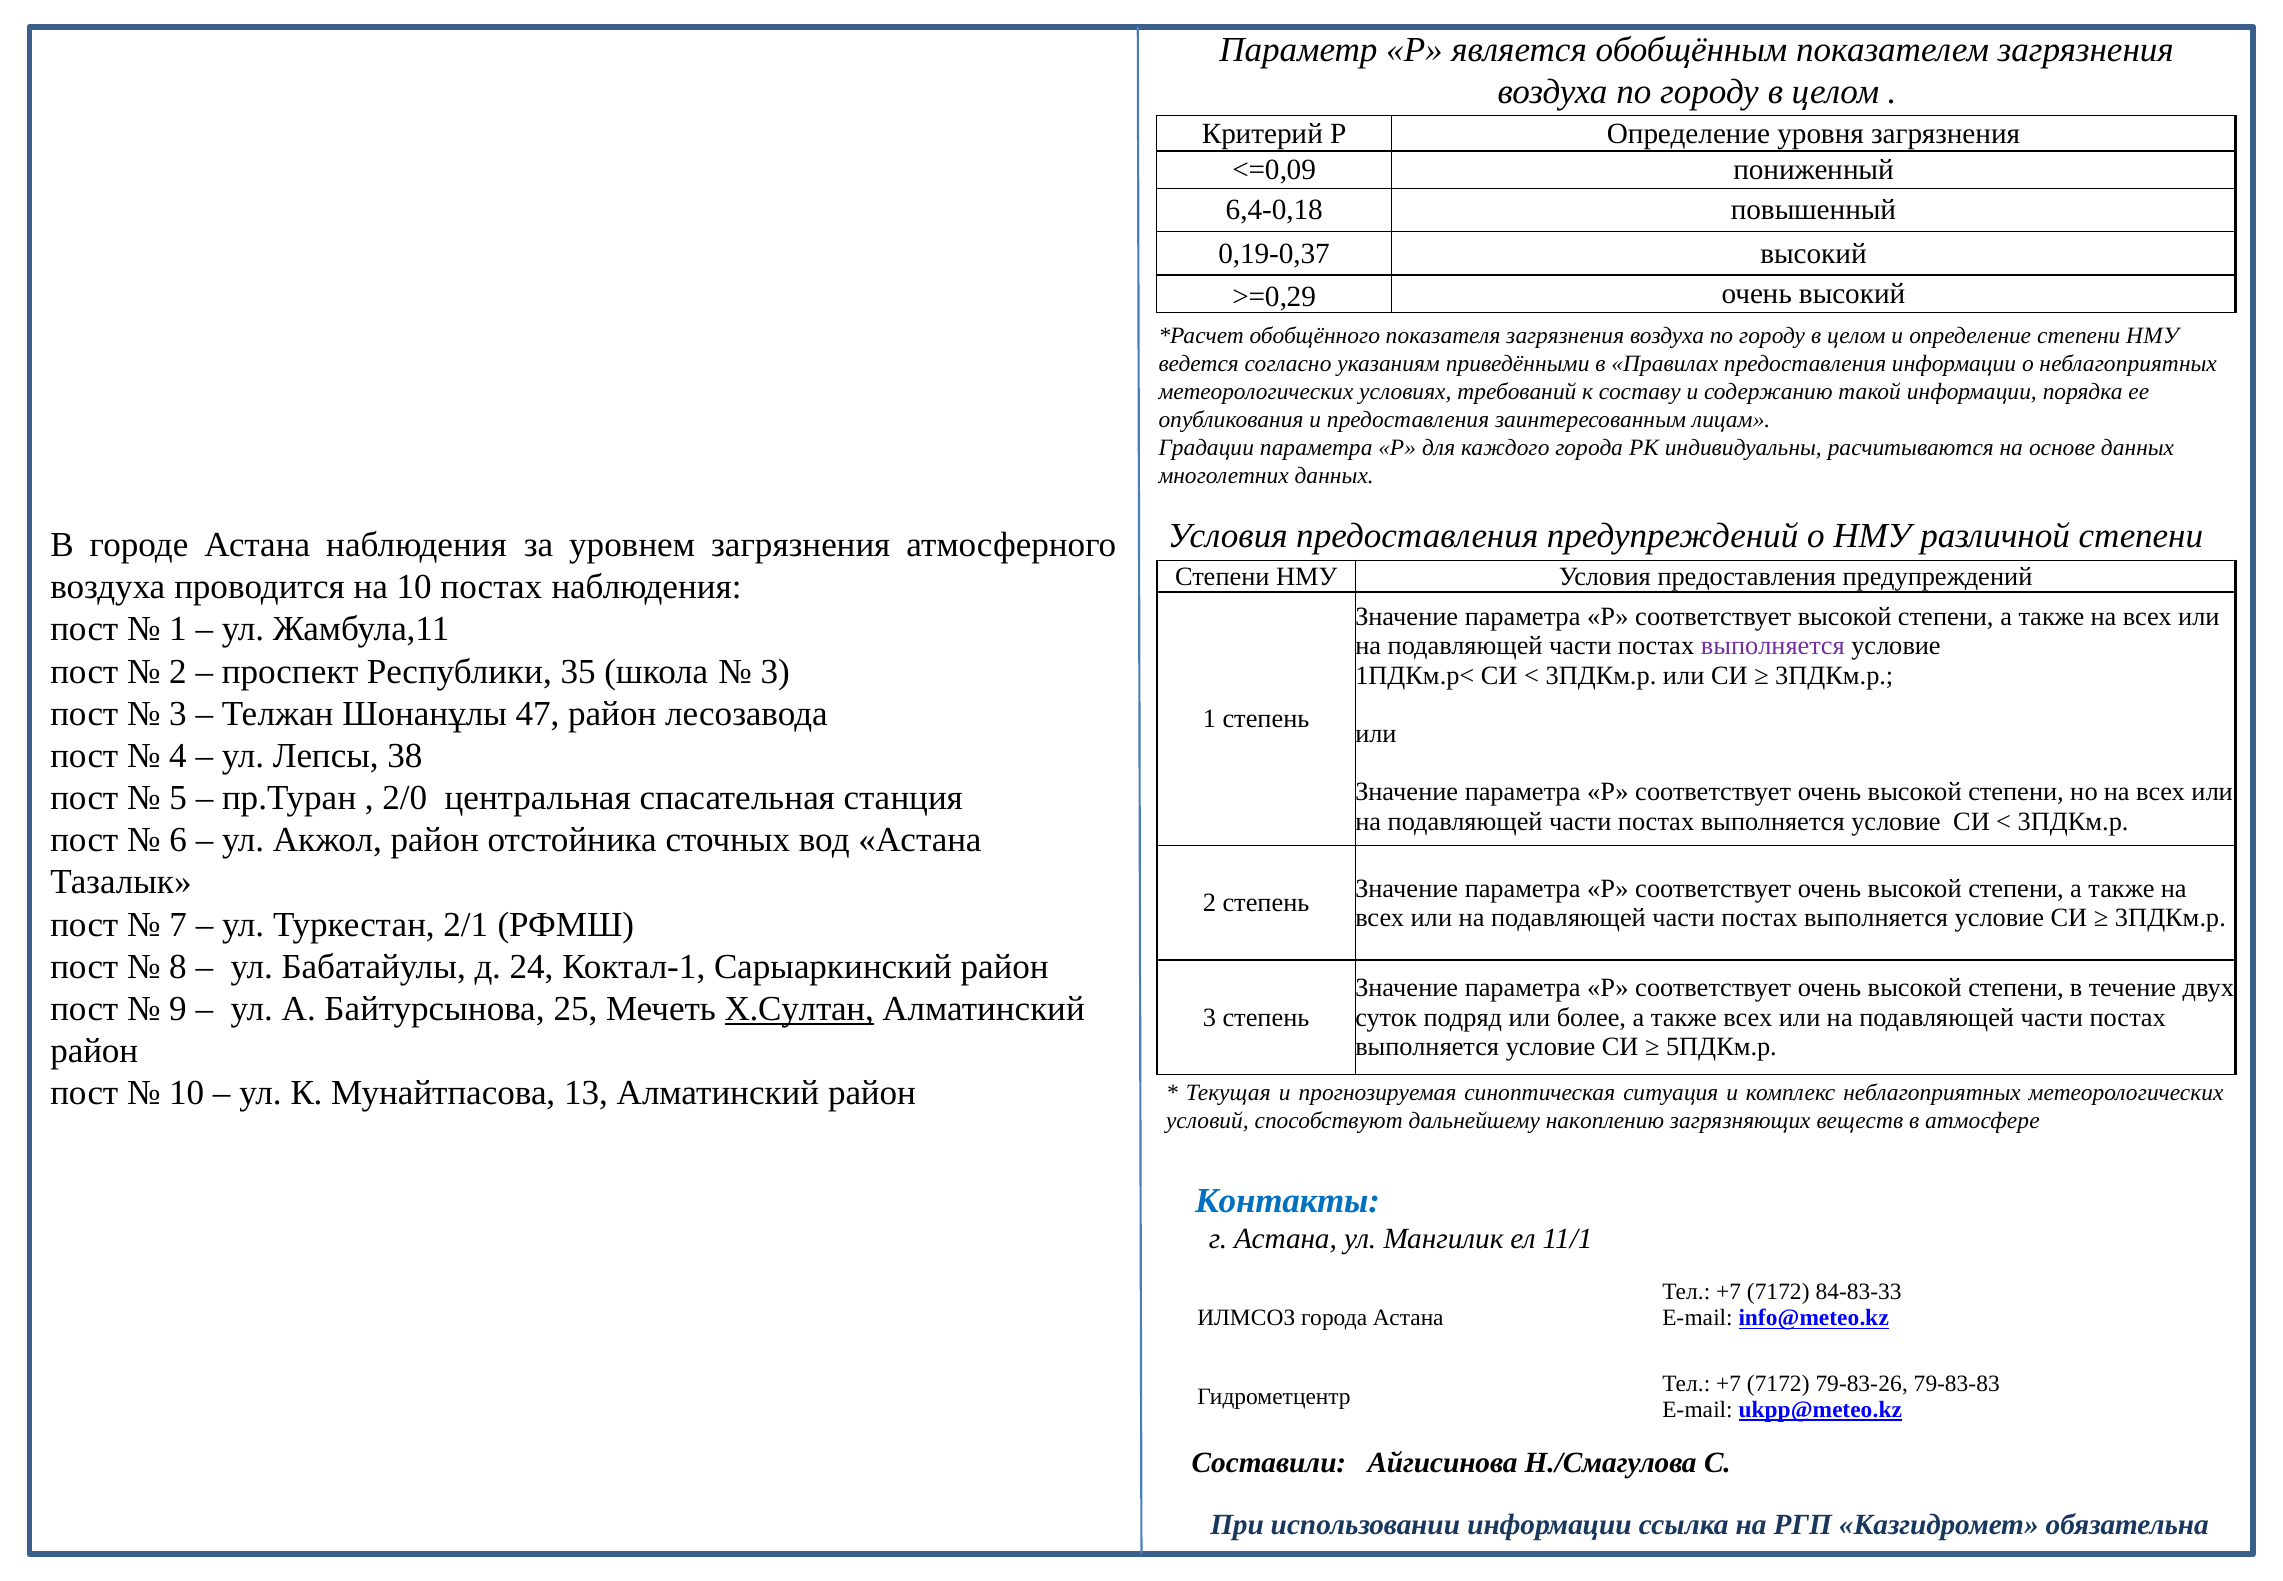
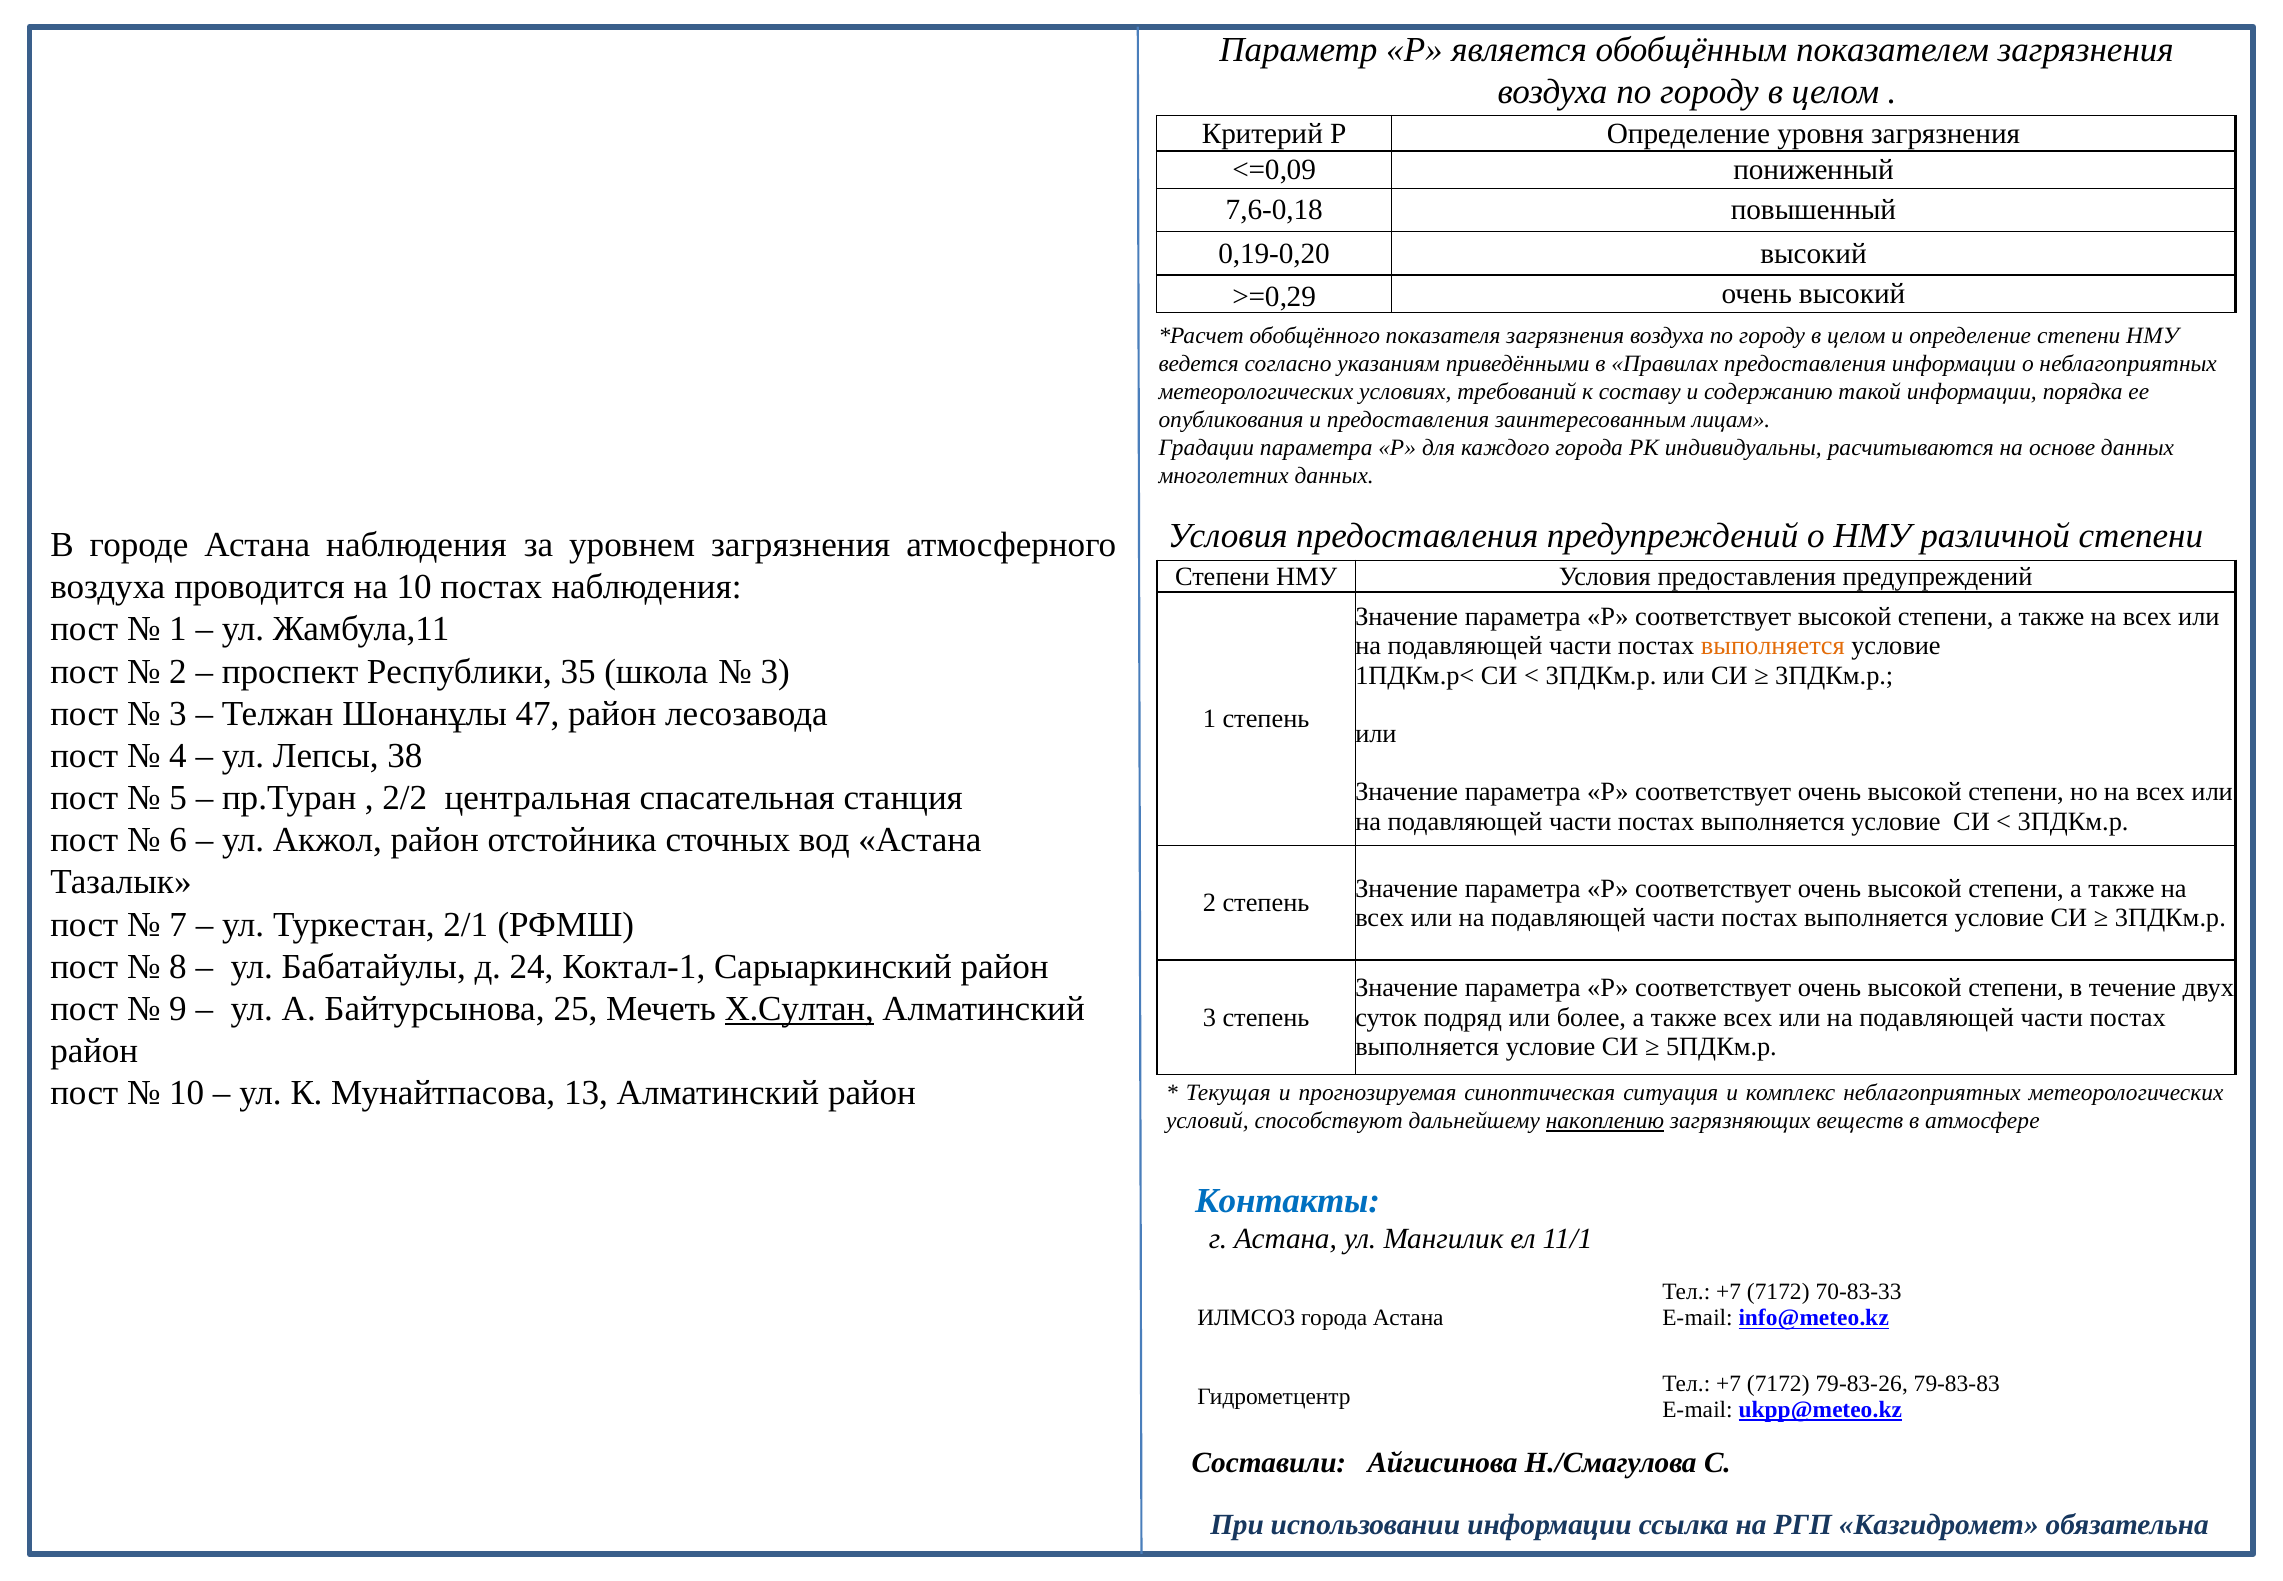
6,4-0,18: 6,4-0,18 -> 7,6-0,18 (1274, 210)
0,19-0,37: 0,19-0,37 -> 0,19-0,20 (1274, 253)
выполняется colour: purple -> orange (1773, 646)
2/0: 2/0 -> 2/2 (405, 798)
накоплению underline: none -> present (1605, 1120)
84-83-33: 84-83-33 -> 70-83-33 (1859, 1292)
